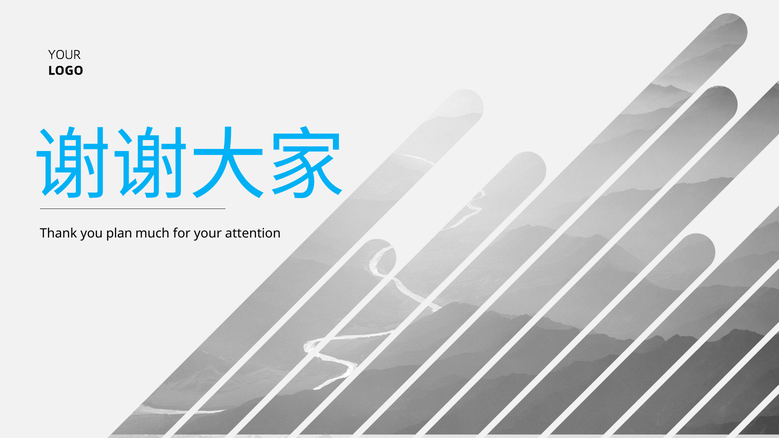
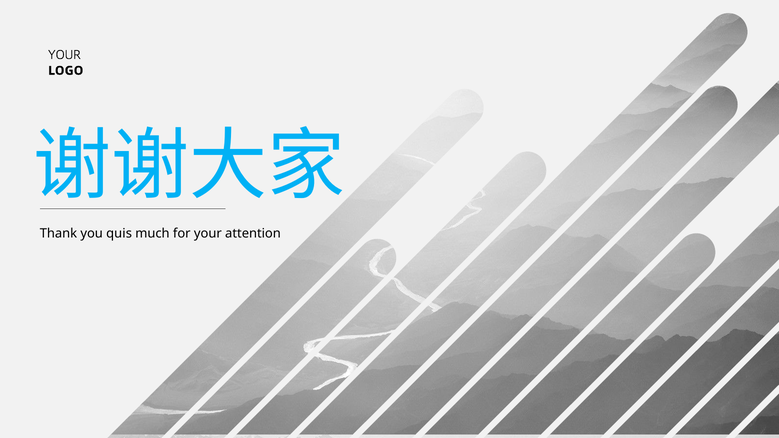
plan: plan -> quis (119, 233)
